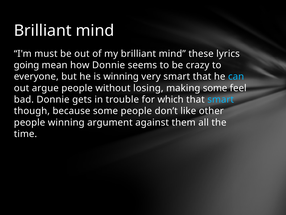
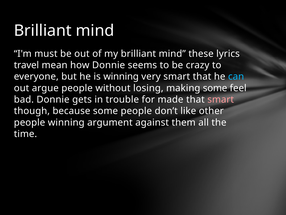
going: going -> travel (26, 65)
which: which -> made (170, 99)
smart colour: light blue -> pink (221, 99)
